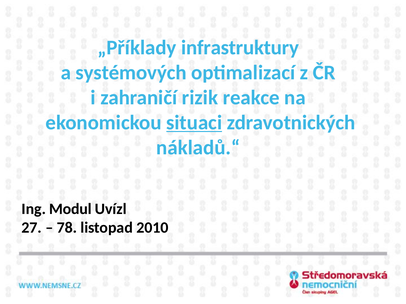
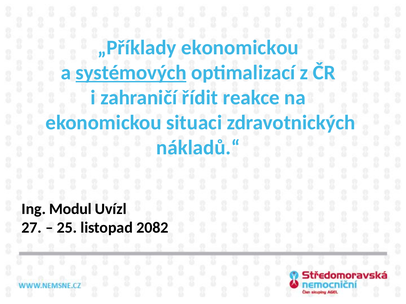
„Příklady infrastruktury: infrastruktury -> ekonomickou (240, 48)
systémových underline: none -> present (131, 73)
rizik: rizik -> řídit (200, 98)
situaci underline: present -> none (194, 123)
78: 78 -> 25 (67, 228)
2010: 2010 -> 2082 (152, 228)
